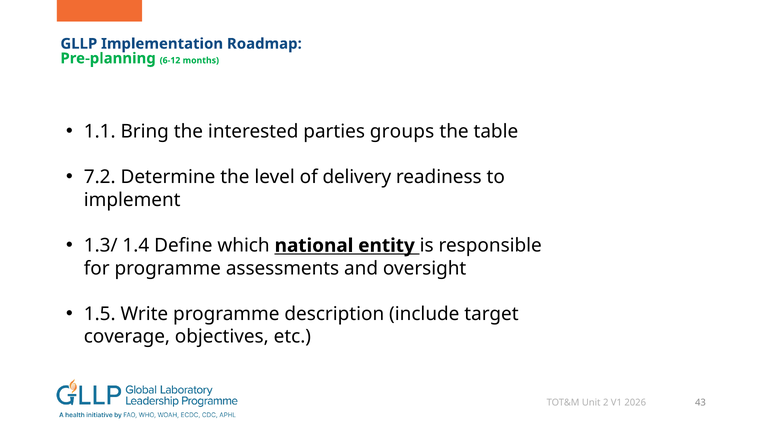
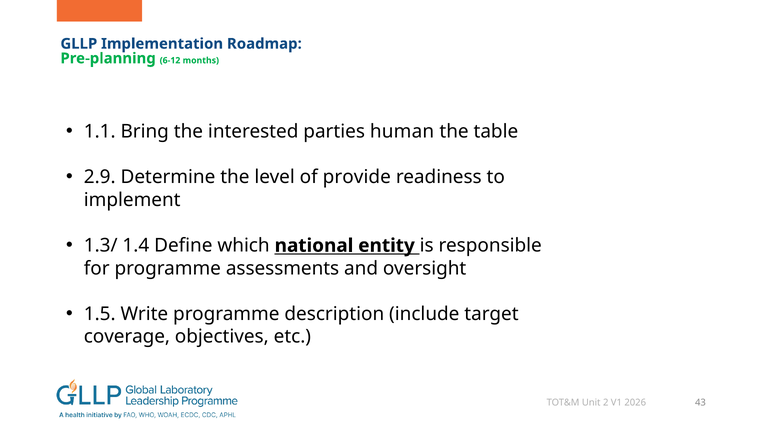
groups: groups -> human (402, 131)
7.2: 7.2 -> 2.9 (100, 177)
delivery: delivery -> provide (357, 177)
